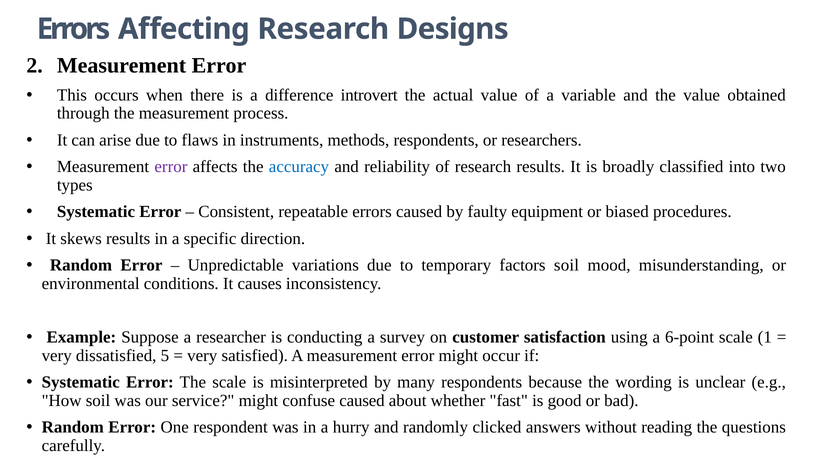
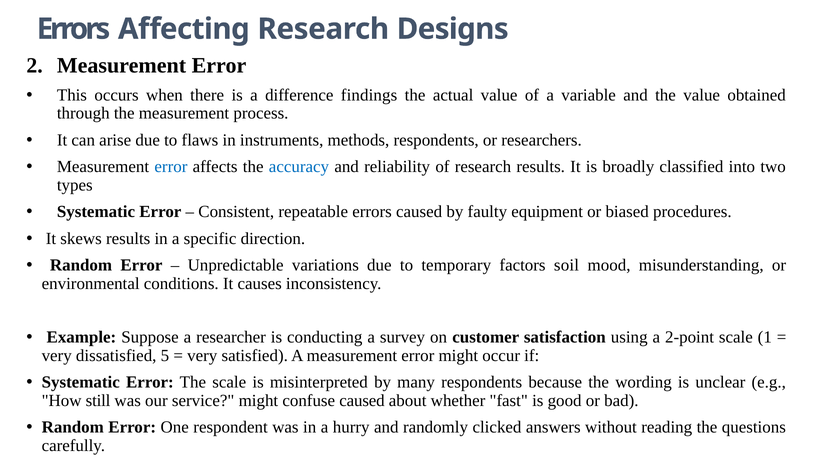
introvert: introvert -> findings (369, 95)
error colour: purple -> blue (171, 167)
6-point: 6-point -> 2-point (690, 337)
How soil: soil -> still (98, 401)
